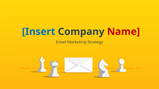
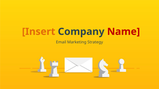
Insert colour: blue -> orange (39, 32)
